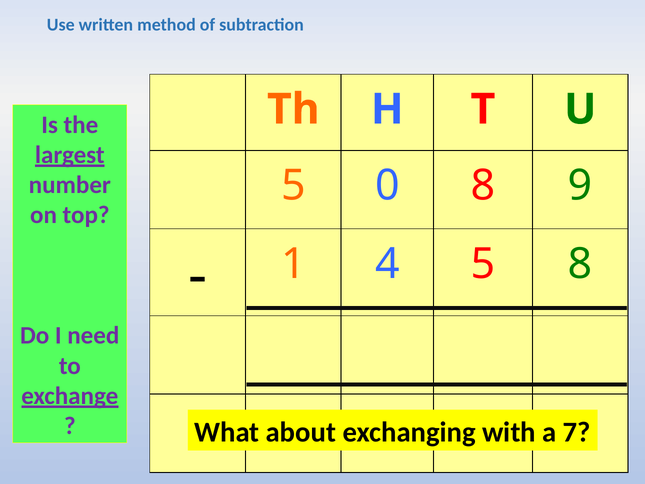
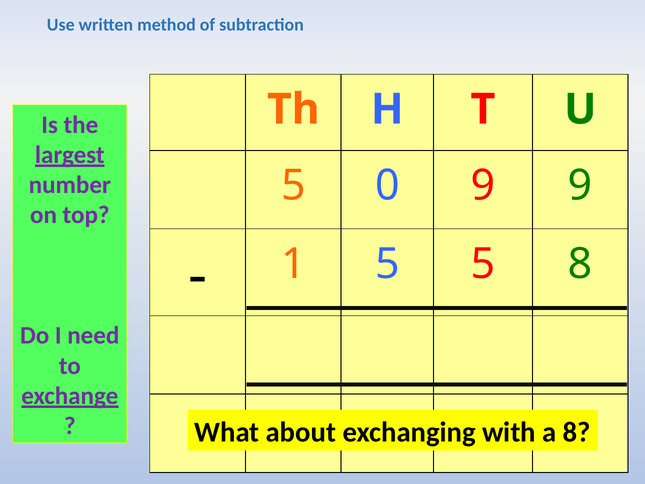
0 8: 8 -> 9 (483, 185)
1 4: 4 -> 5 (387, 264)
a 7: 7 -> 8 (577, 432)
